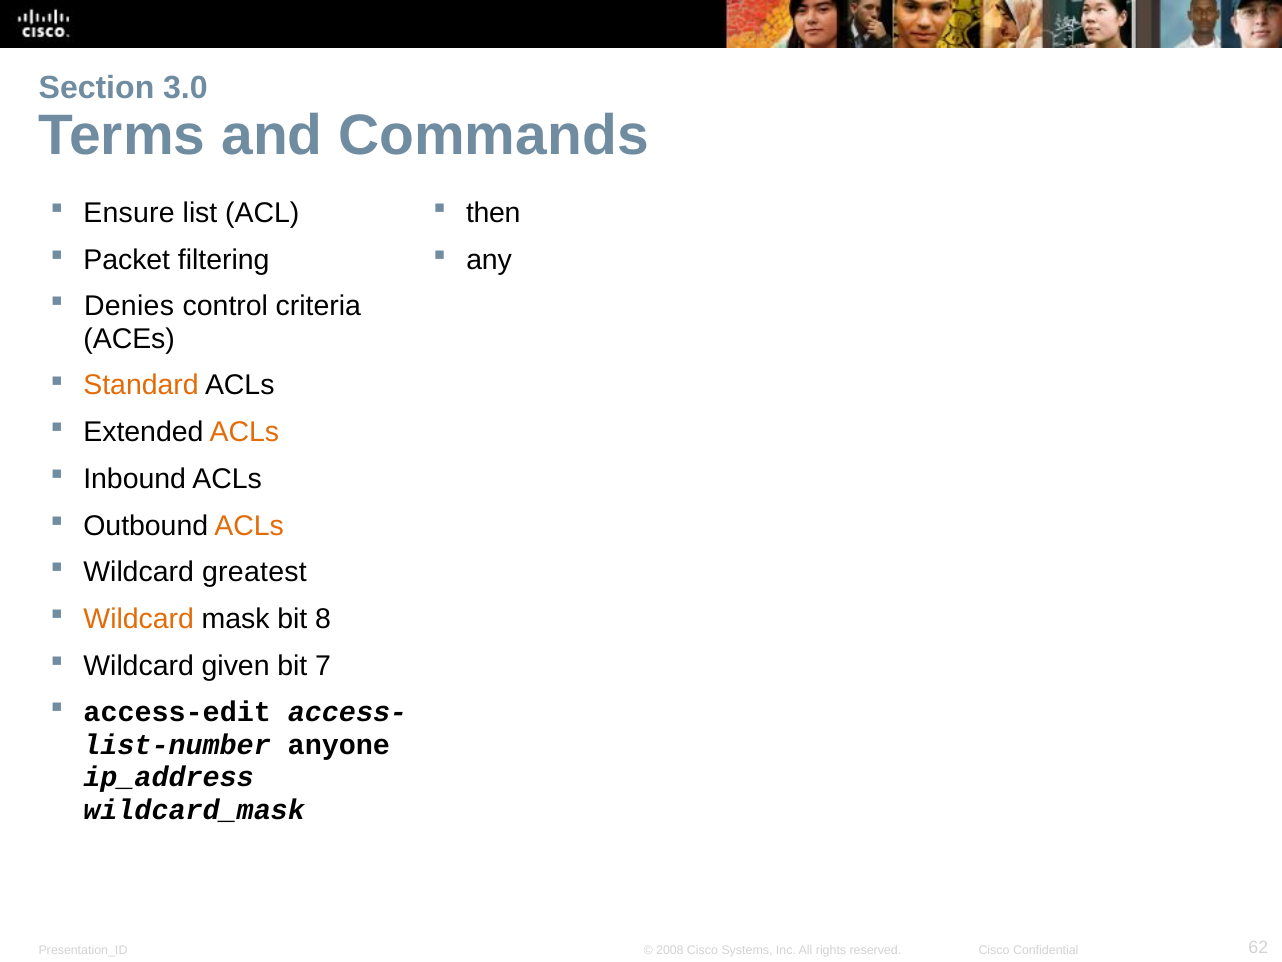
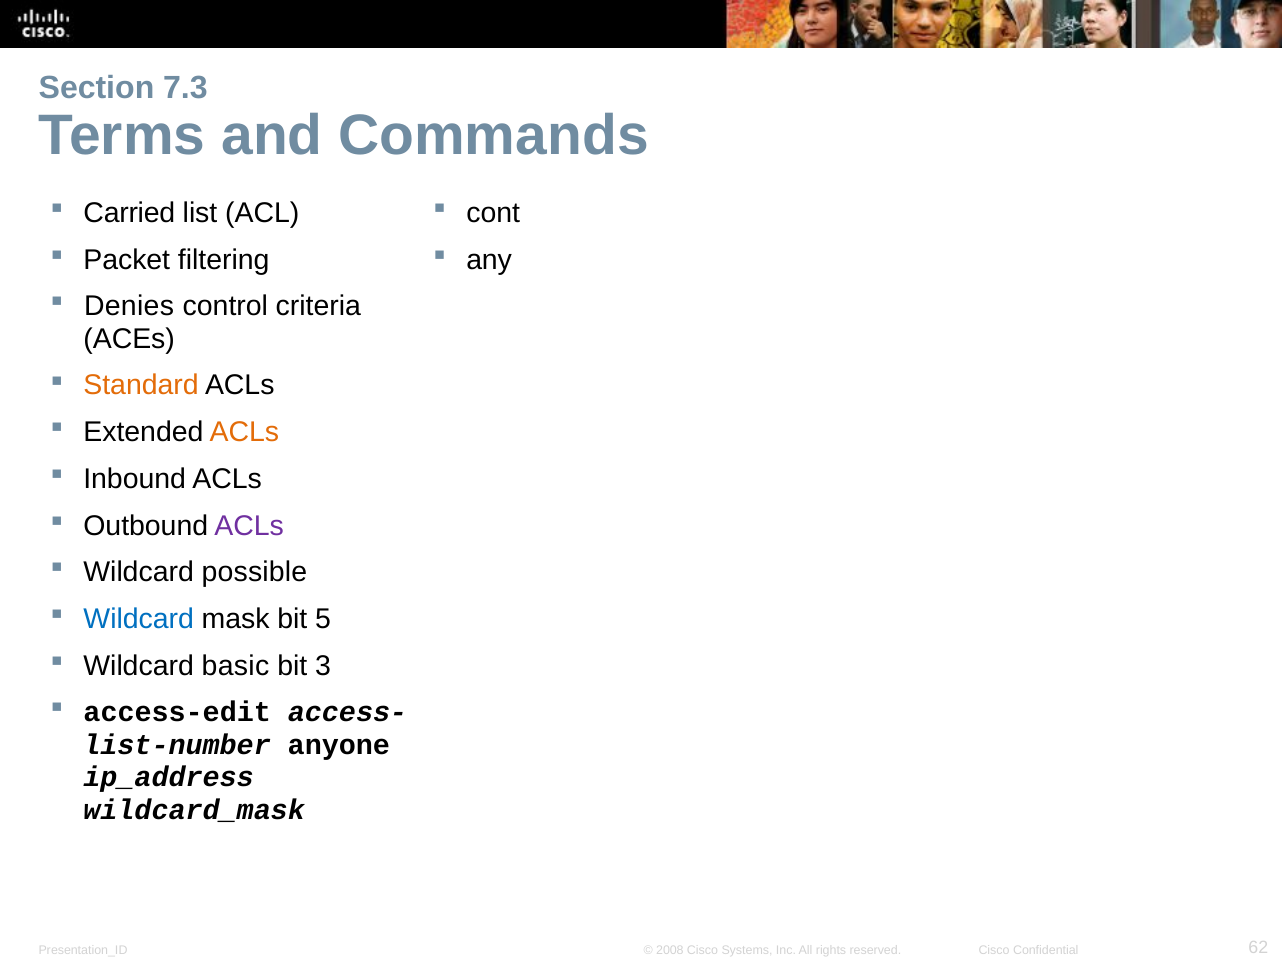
3.0: 3.0 -> 7.3 (185, 88)
Ensure: Ensure -> Carried (129, 213)
then: then -> cont (493, 213)
ACLs colour: orange -> purple (249, 525)
greatest: greatest -> possible (254, 572)
Wildcard colour: orange -> blue (139, 619)
8: 8 -> 5 (323, 619)
given: given -> basic (235, 665)
7: 7 -> 3 (323, 665)
